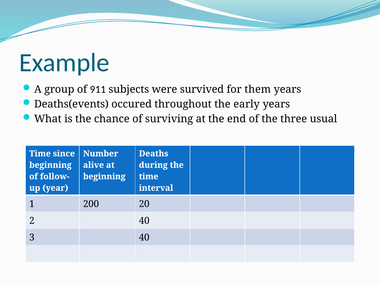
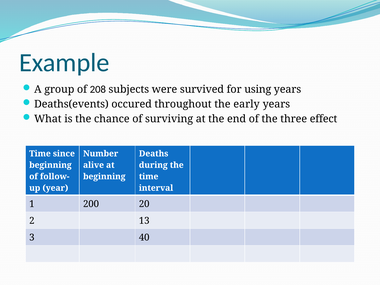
911: 911 -> 208 (98, 89)
them: them -> using (258, 89)
usual: usual -> effect (324, 119)
2 40: 40 -> 13 (144, 221)
